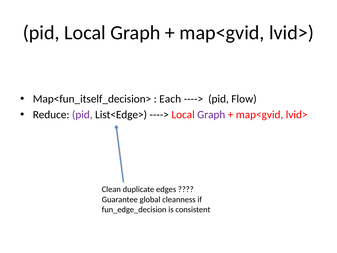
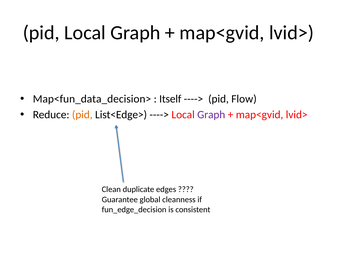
Map<fun_itself_decision>: Map<fun_itself_decision> -> Map<fun_data_decision> (92, 99)
Each: Each -> Itself (170, 99)
pid colour: purple -> orange (82, 115)
